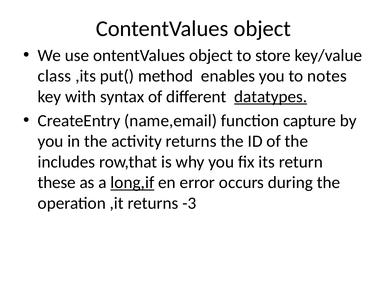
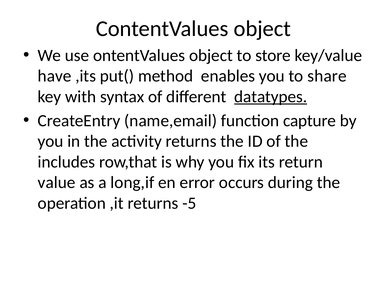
class: class -> have (55, 76)
notes: notes -> share (327, 76)
these: these -> value (57, 183)
long,if underline: present -> none (132, 183)
-3: -3 -> -5 (189, 203)
